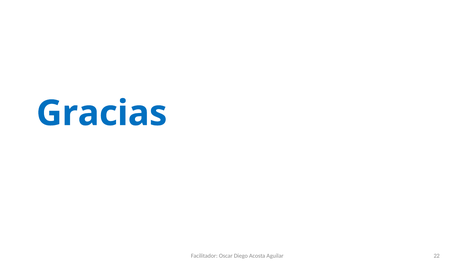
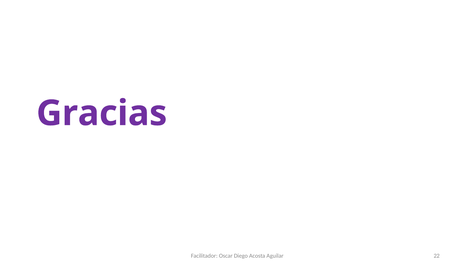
Gracias colour: blue -> purple (102, 113)
